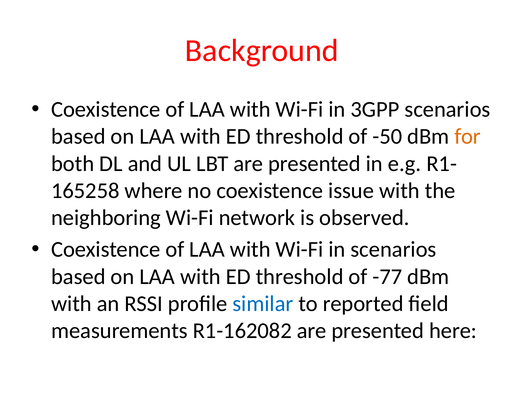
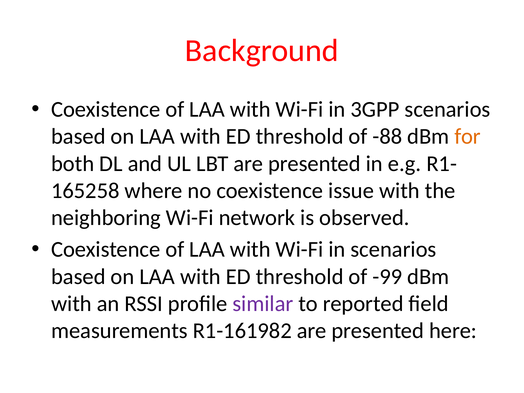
-50: -50 -> -88 (387, 137)
-77: -77 -> -99 (387, 277)
similar colour: blue -> purple (263, 304)
R1-162082: R1-162082 -> R1-161982 (242, 331)
